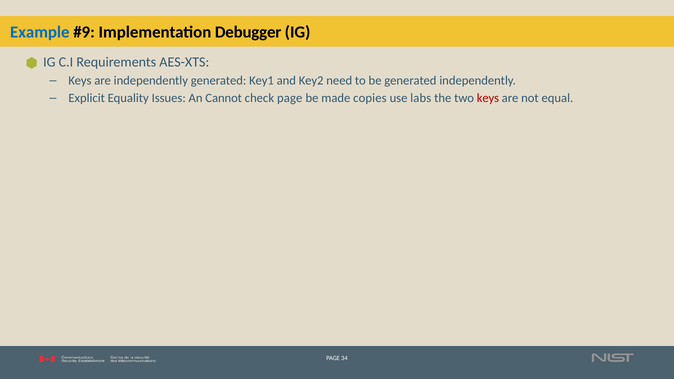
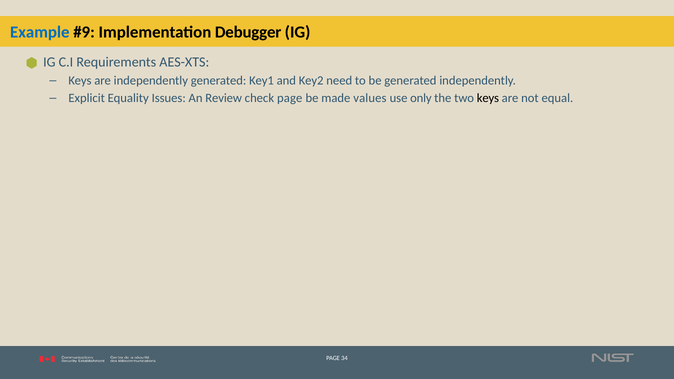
Cannot: Cannot -> Review (224, 98)
copies: copies -> values (370, 98)
labs: labs -> only (421, 98)
keys colour: red -> black (488, 98)
